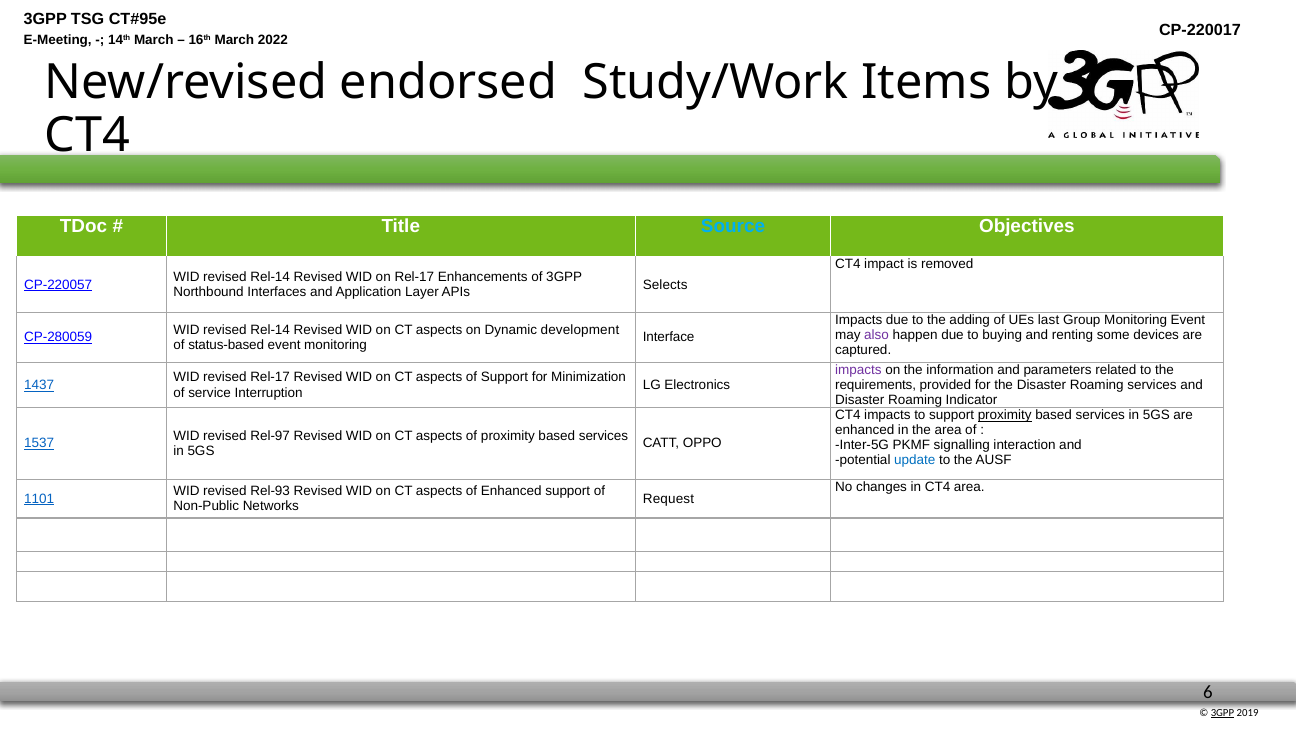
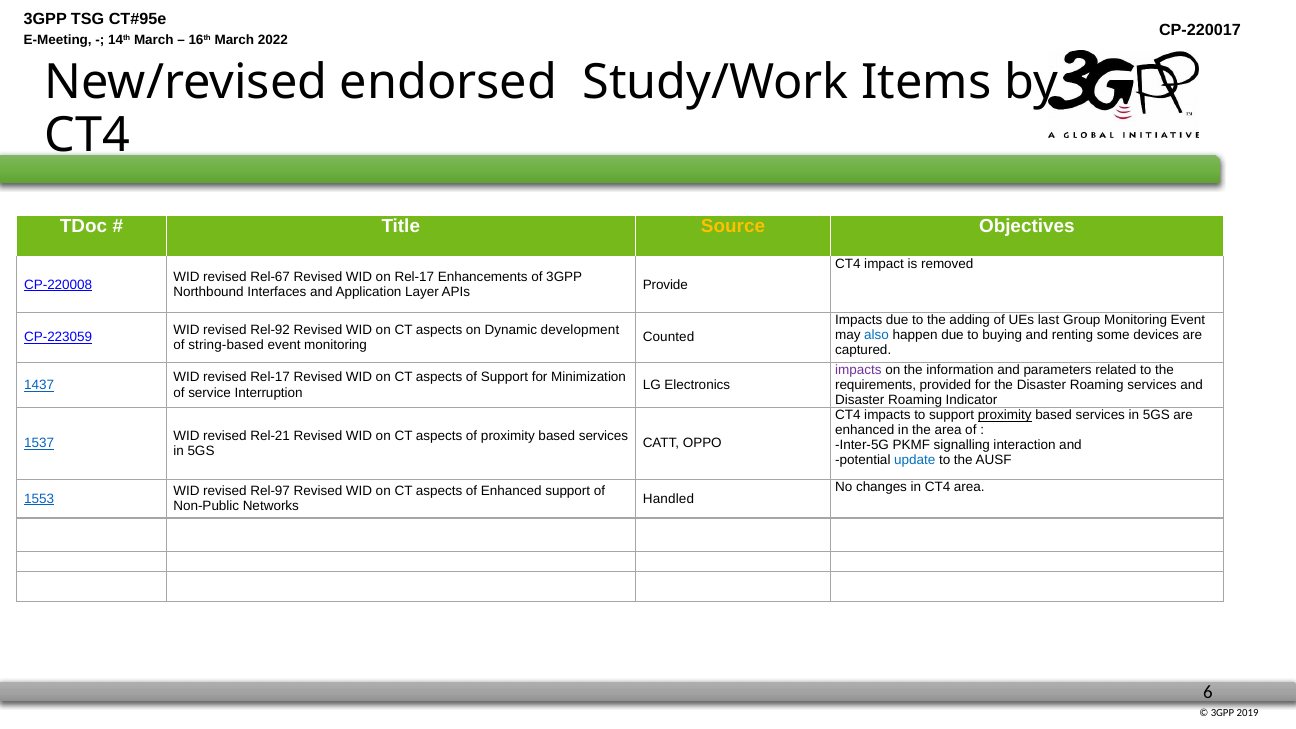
Source colour: light blue -> yellow (733, 226)
Rel-14: Rel-14 -> Rel-67 (270, 277)
CP-220057: CP-220057 -> CP-220008 (58, 285)
Selects: Selects -> Provide (665, 285)
Rel-14: Rel-14 -> Rel-92 (270, 330)
also colour: purple -> blue (877, 335)
CP-280059: CP-280059 -> CP-223059 (58, 338)
Interface: Interface -> Counted (669, 338)
status-based: status-based -> string-based (226, 345)
Rel-97: Rel-97 -> Rel-21 (270, 436)
Rel-93: Rel-93 -> Rel-97 (270, 491)
1101: 1101 -> 1553 (39, 499)
Request: Request -> Handled (669, 499)
3GPP underline: present -> none (1222, 713)
